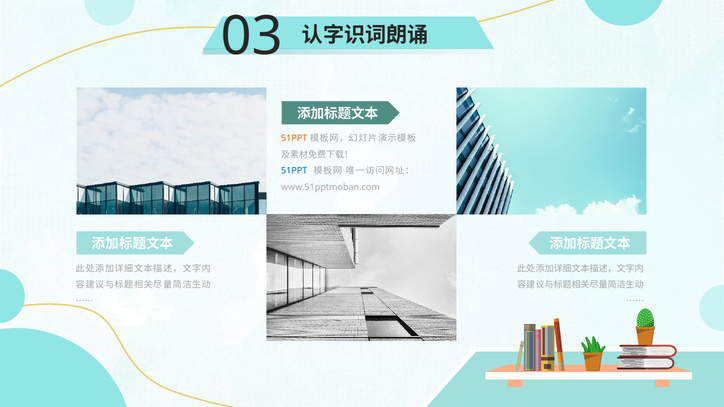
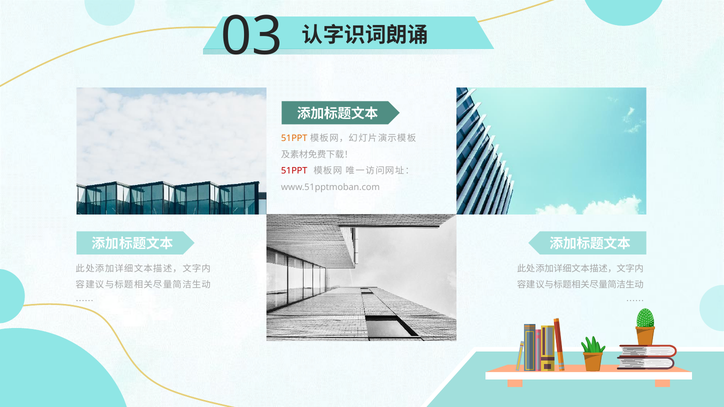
51PPT colour: blue -> red (294, 171)
